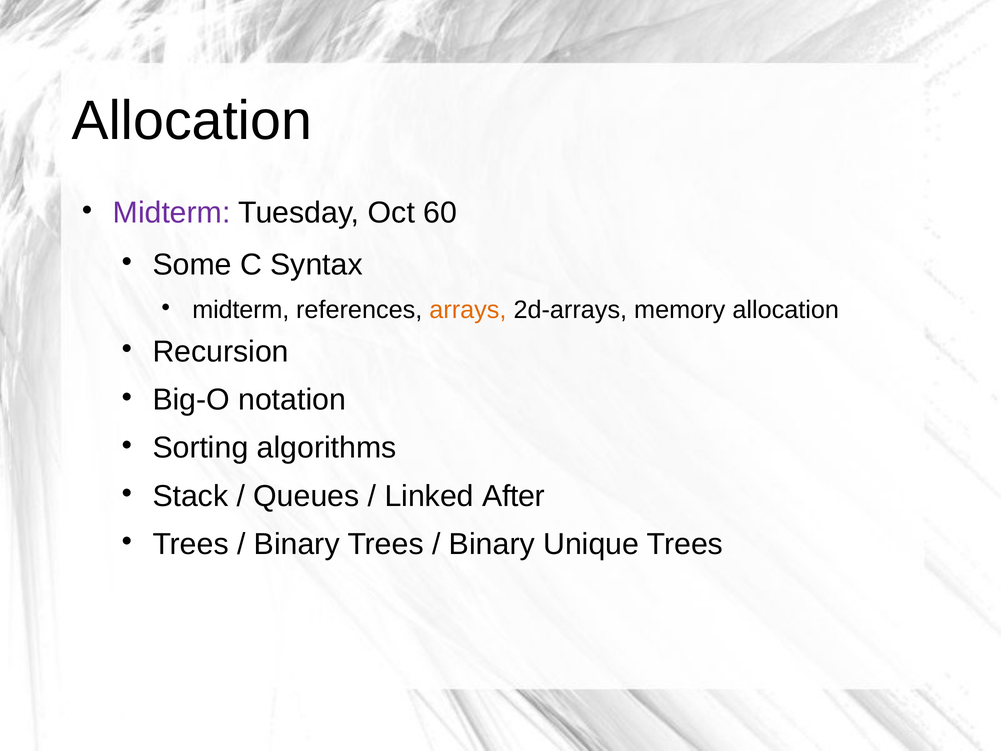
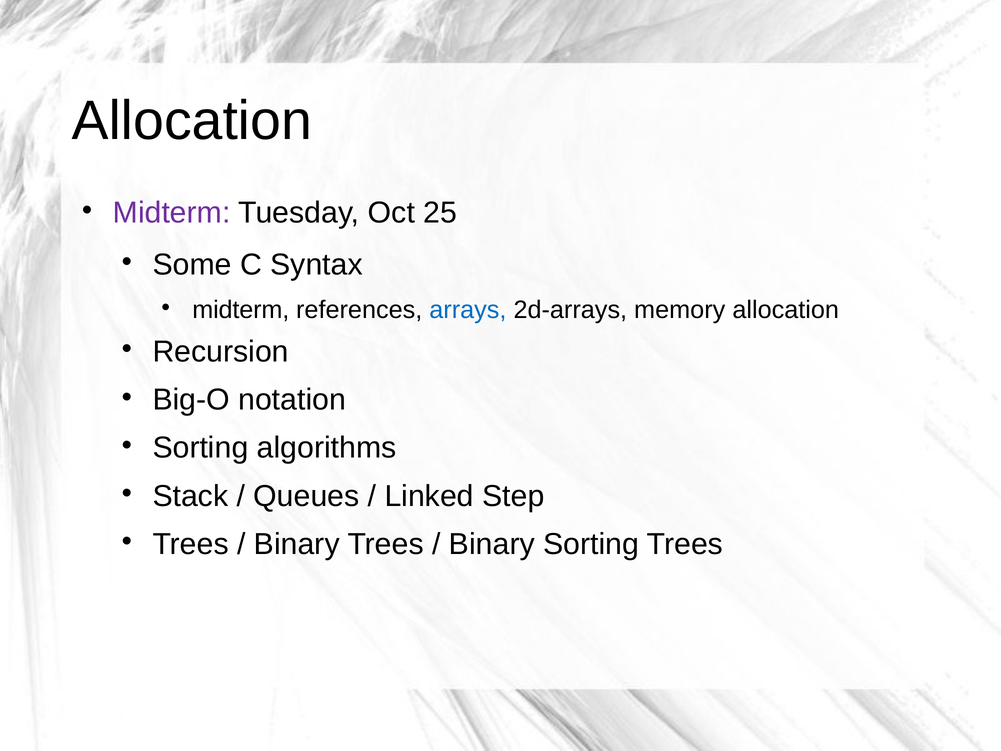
60: 60 -> 25 (440, 213)
arrays colour: orange -> blue (468, 310)
After: After -> Step (513, 496)
Binary Unique: Unique -> Sorting (591, 544)
